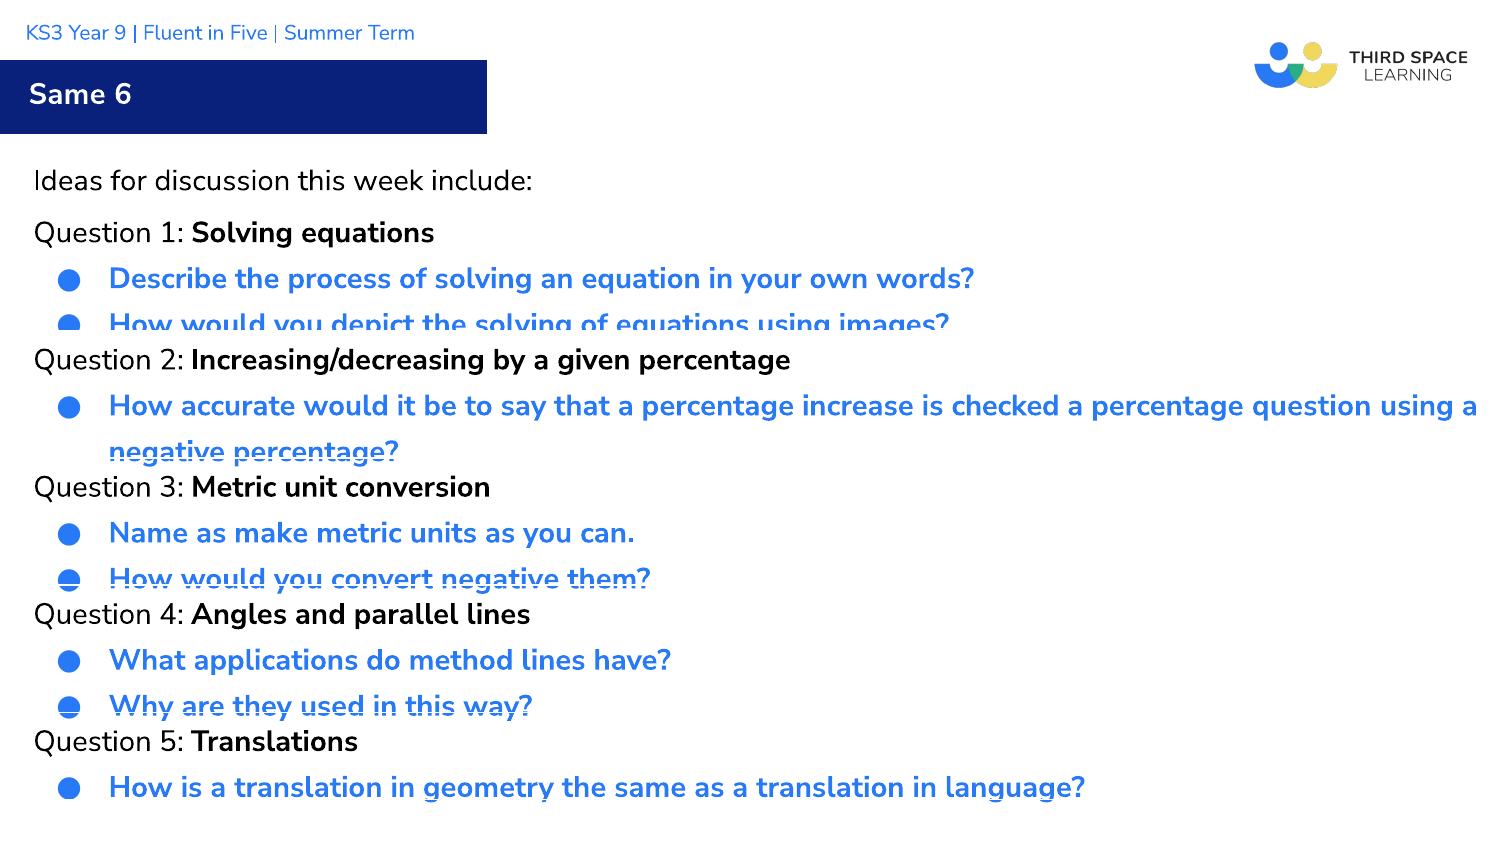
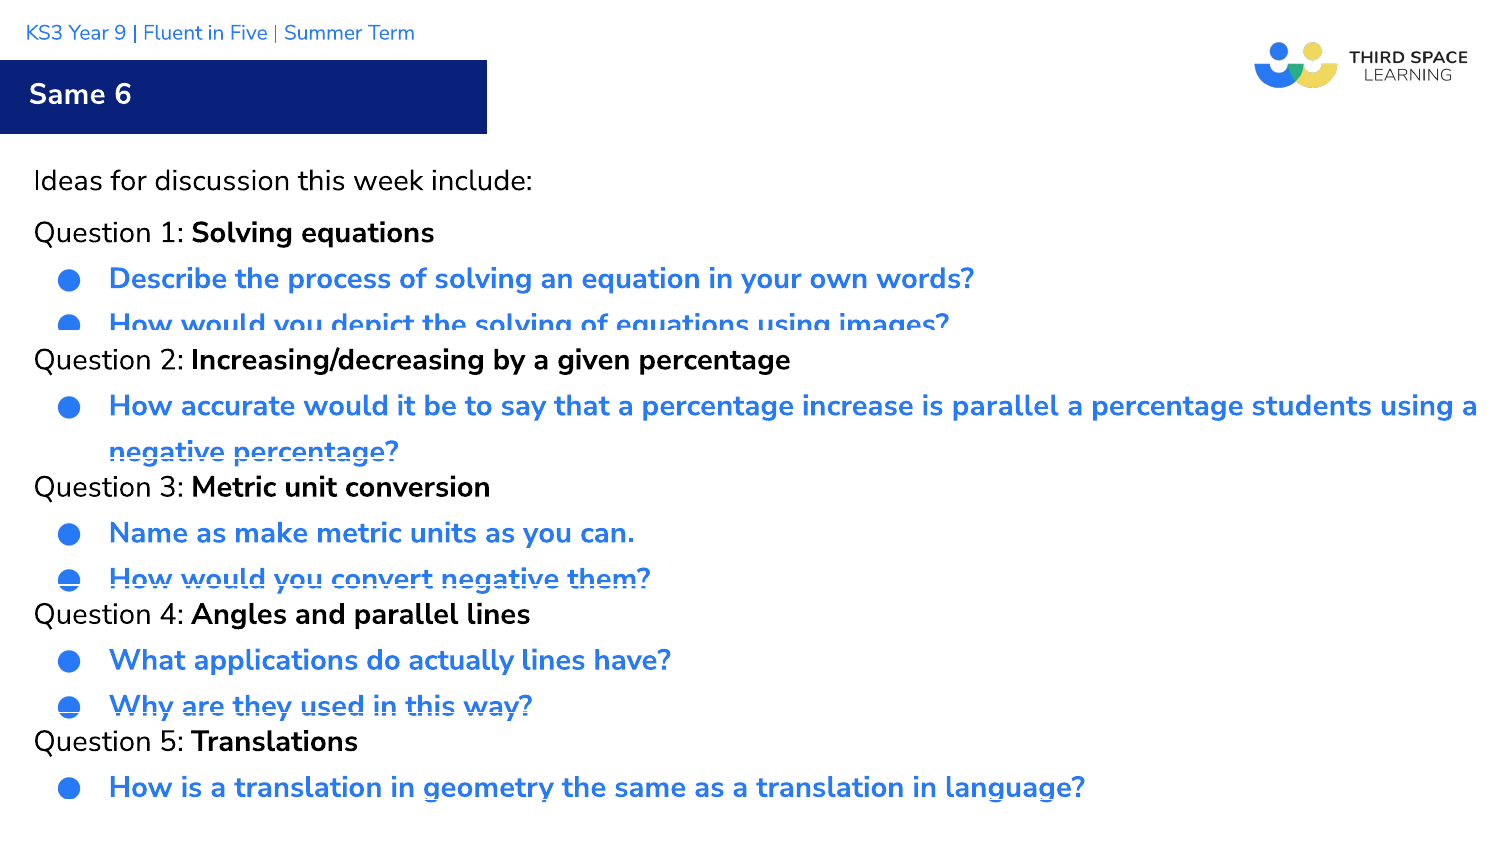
is checked: checked -> parallel (1005, 406)
a percentage question: question -> students (1312, 406)
method: method -> actually (461, 660)
